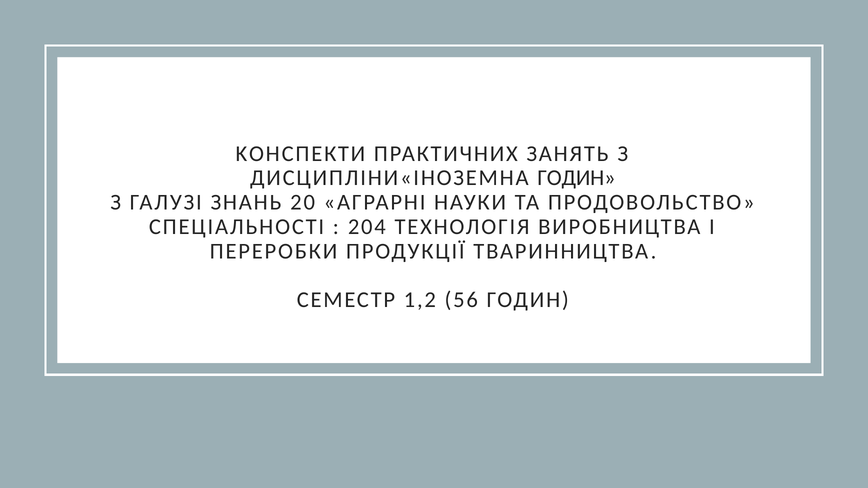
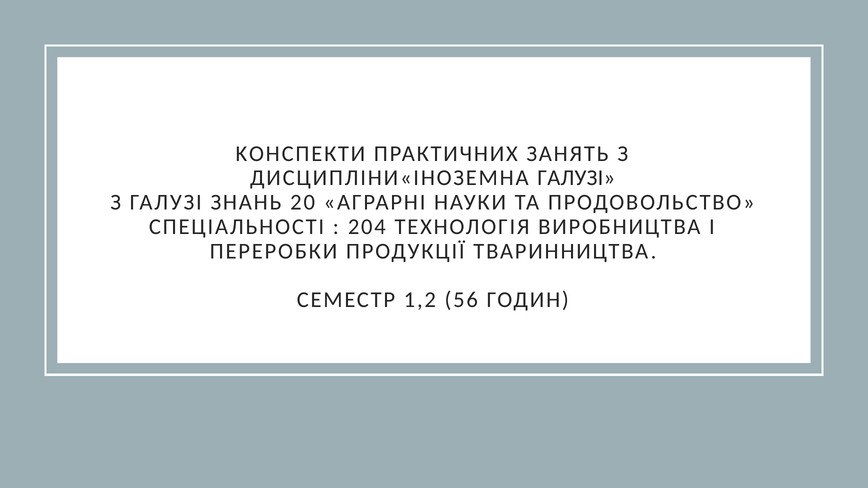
ДИСЦИПЛІНИ«ІНОЗЕМНА ГОДИН: ГОДИН -> ГАЛУЗІ (576, 178)
